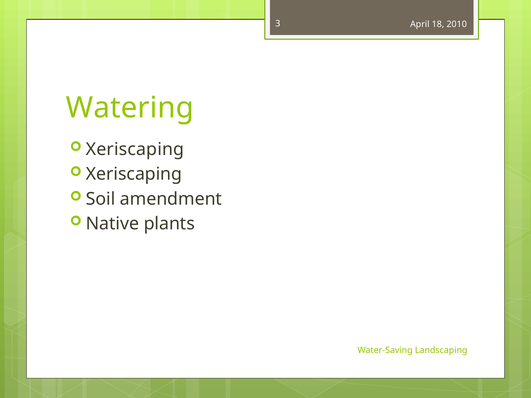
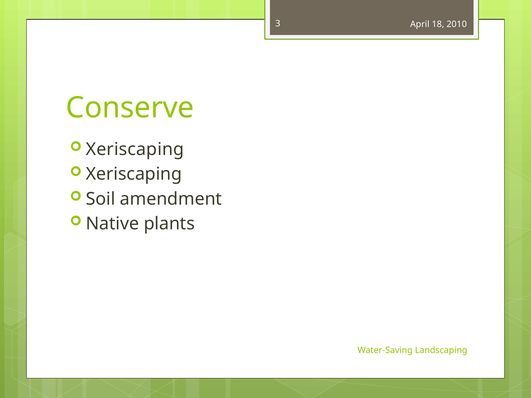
Watering: Watering -> Conserve (130, 108)
